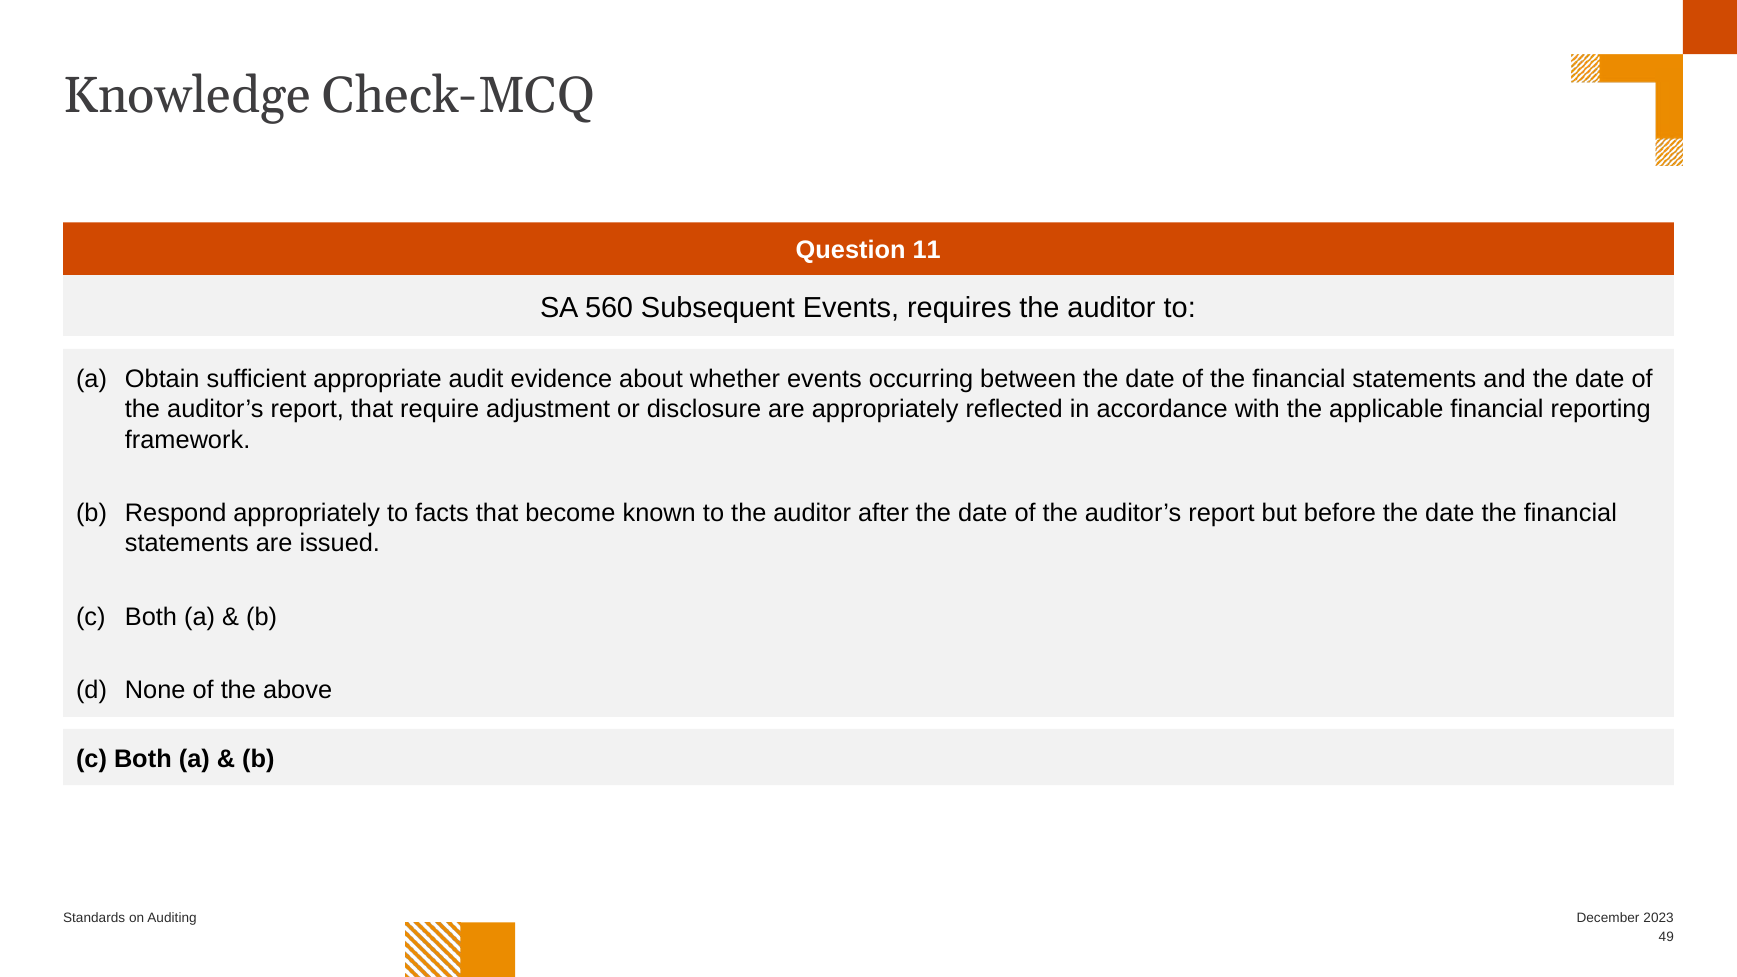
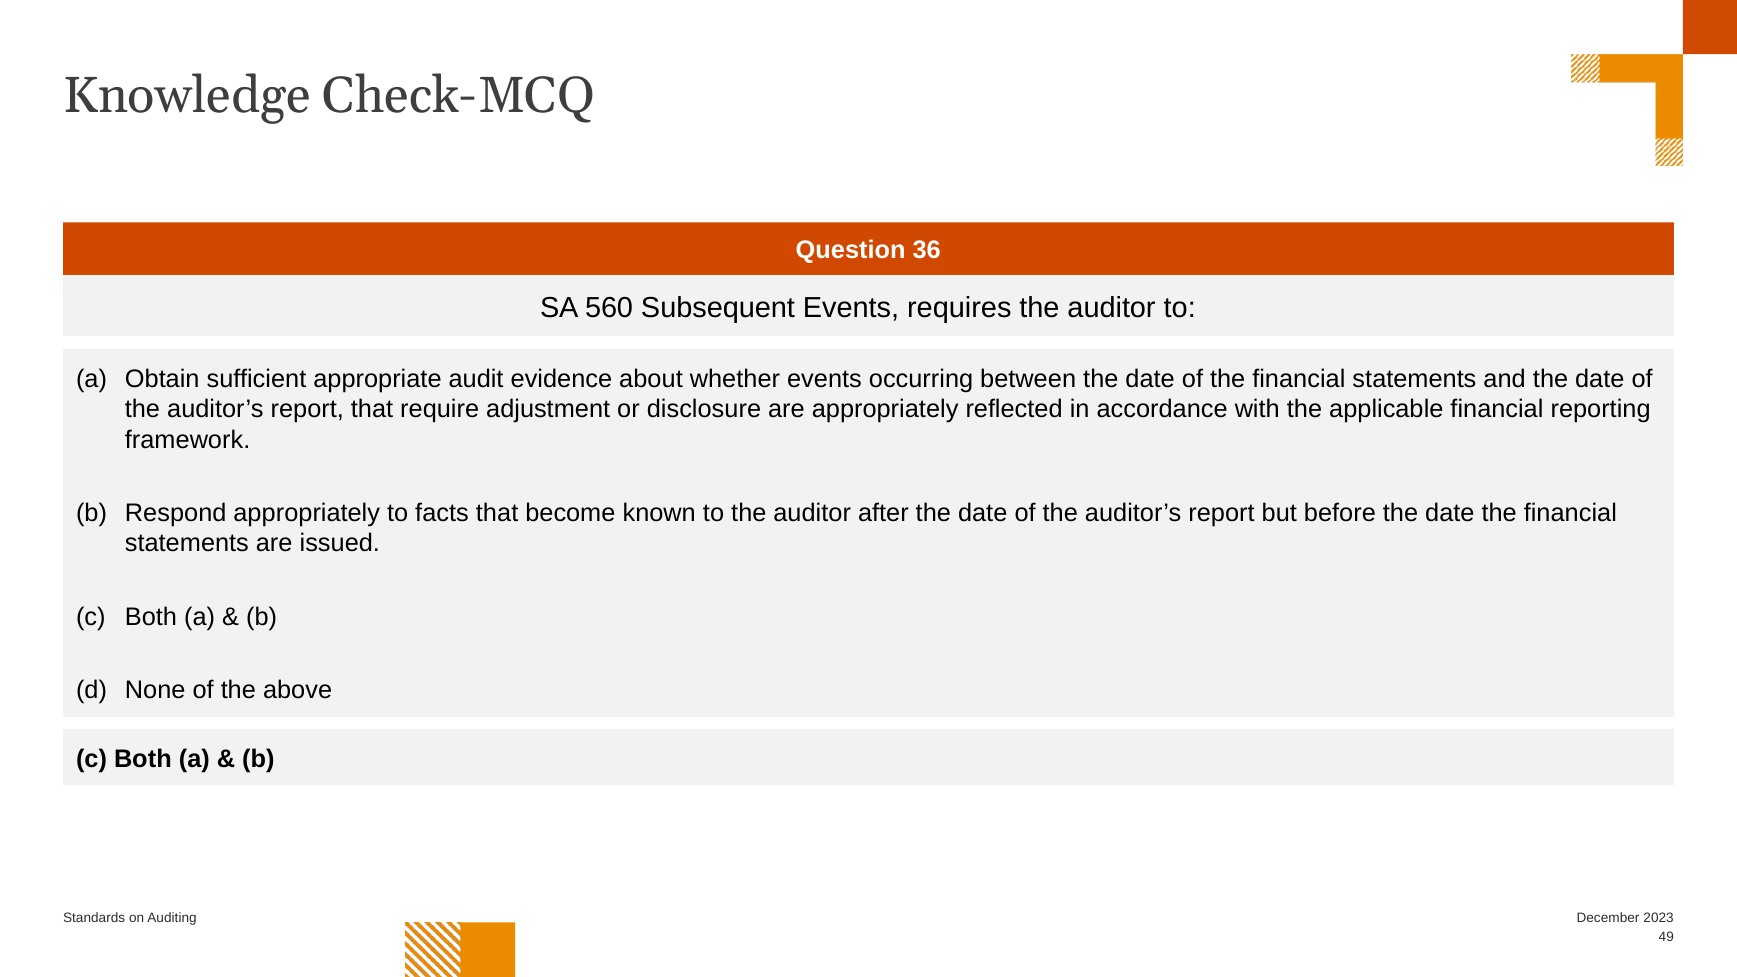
11: 11 -> 36 (927, 250)
